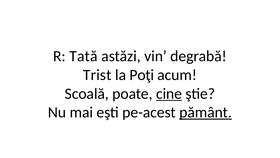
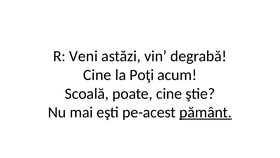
Tată: Tată -> Veni (83, 56)
Trist: Trist -> Cine (97, 75)
cine underline: present -> none (169, 93)
